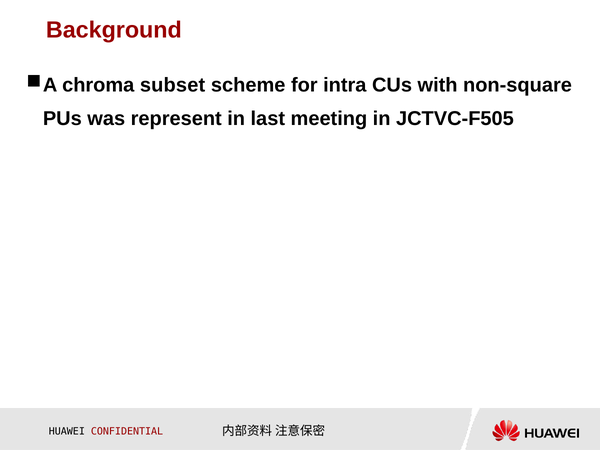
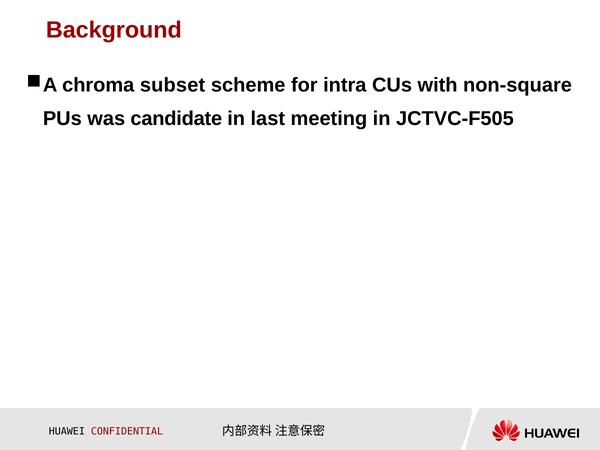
represent: represent -> candidate (176, 119)
